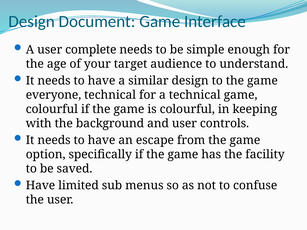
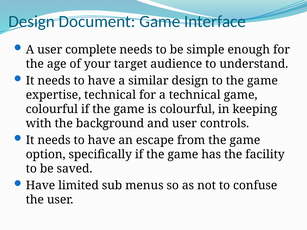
everyone: everyone -> expertise (53, 95)
